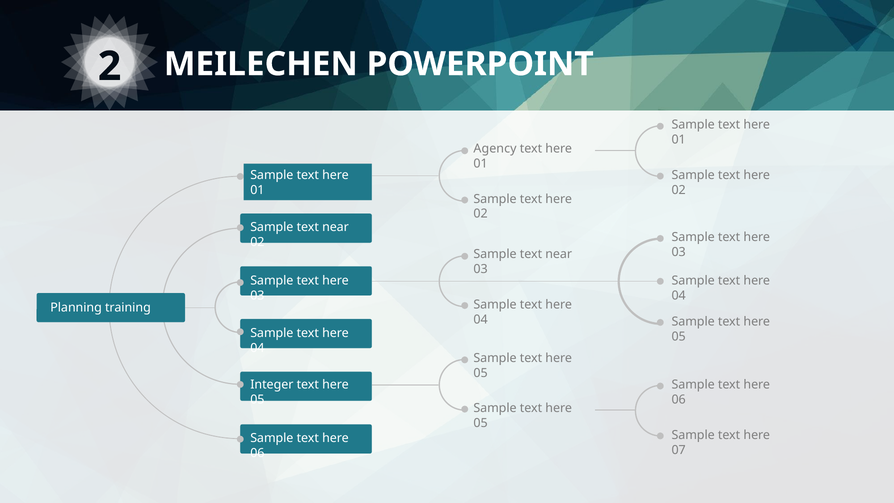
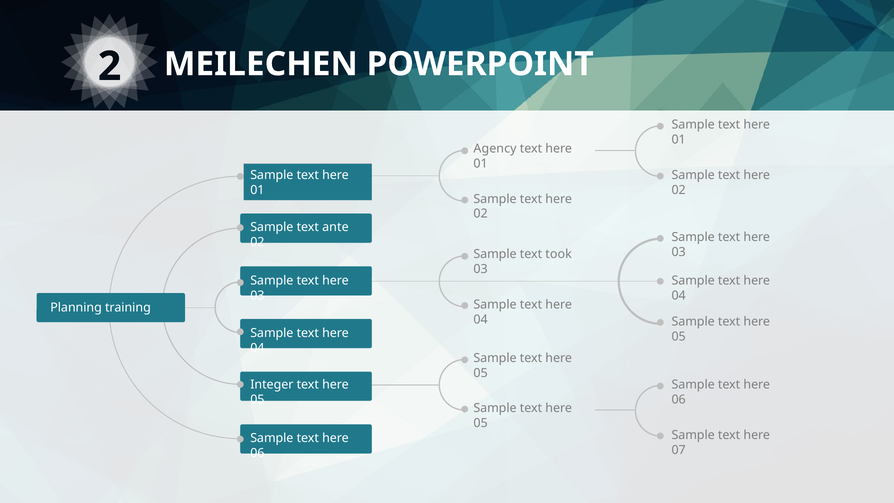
near: near -> ante (335, 227)
near: near -> took (559, 254)
